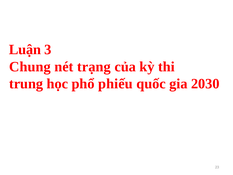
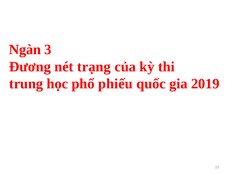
Luận: Luận -> Ngàn (25, 50)
Chung: Chung -> Đương (30, 67)
2030: 2030 -> 2019 (205, 84)
